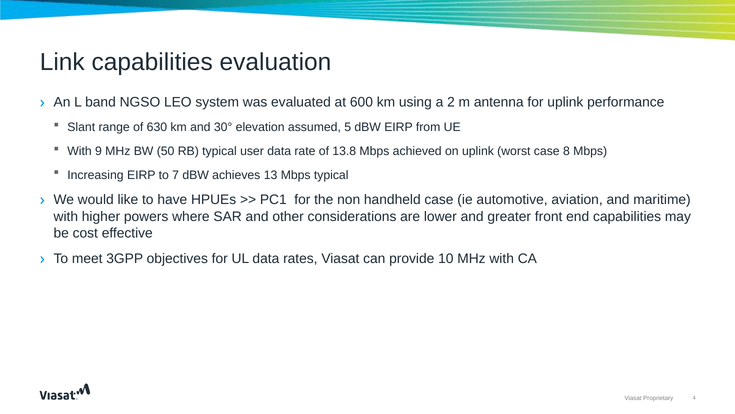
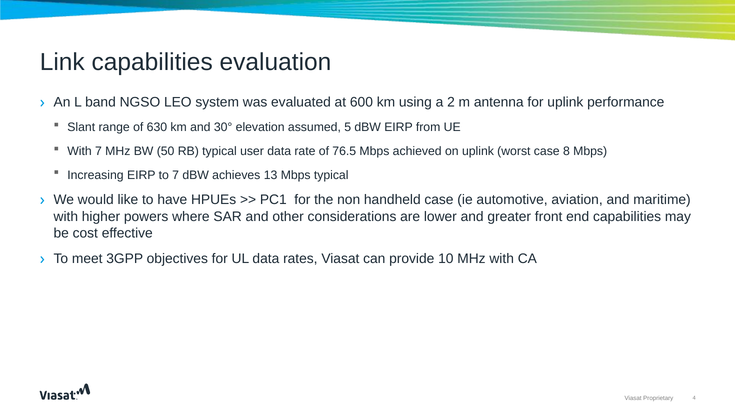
With 9: 9 -> 7 (98, 151)
13.8: 13.8 -> 76.5 (344, 151)
